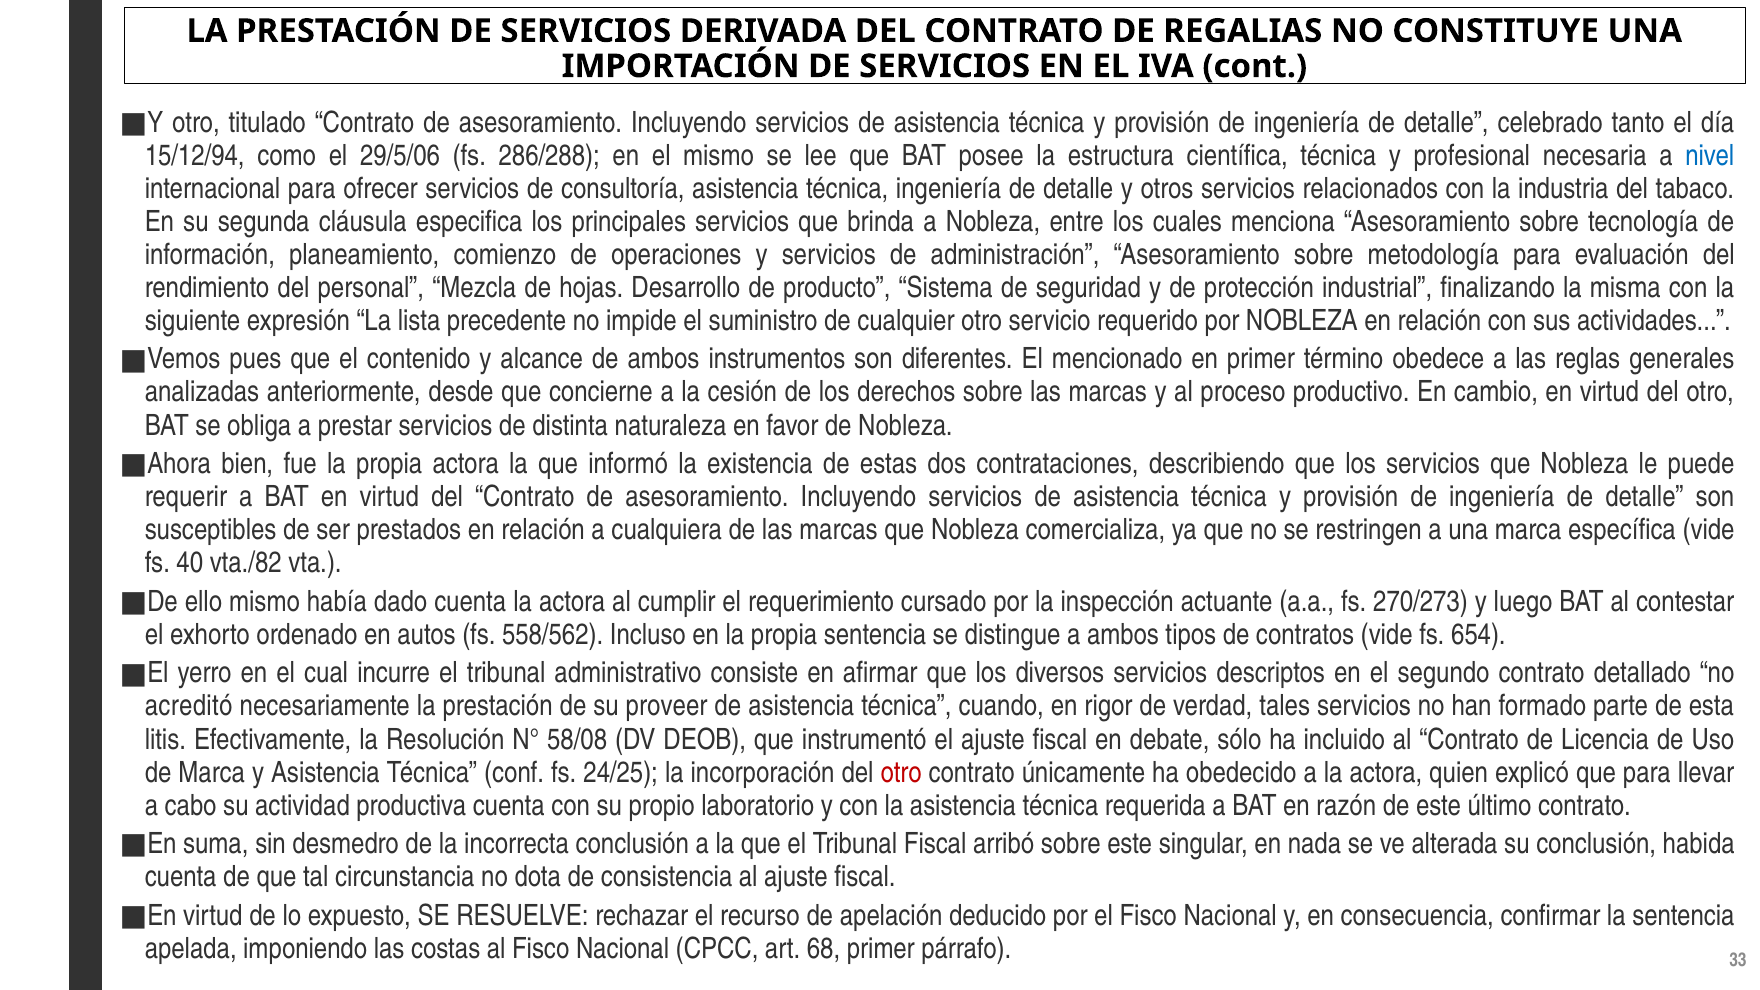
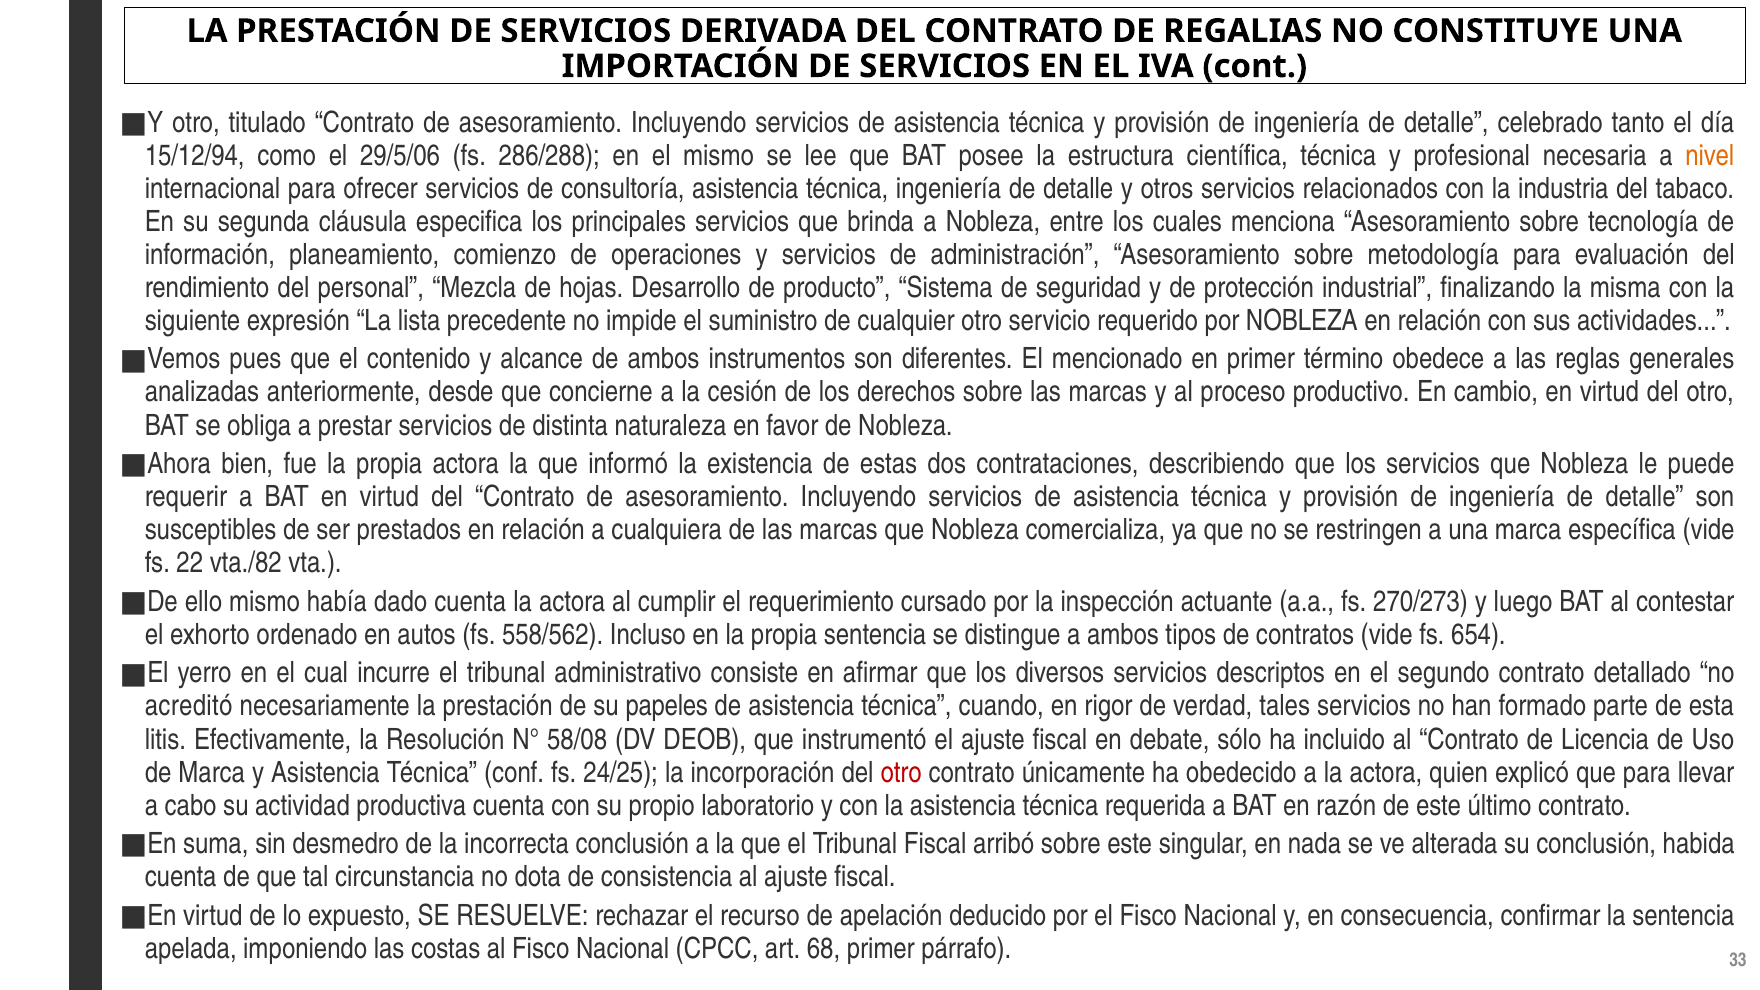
nivel colour: blue -> orange (1710, 155)
40: 40 -> 22 (190, 563)
proveer: proveer -> papeles (667, 706)
